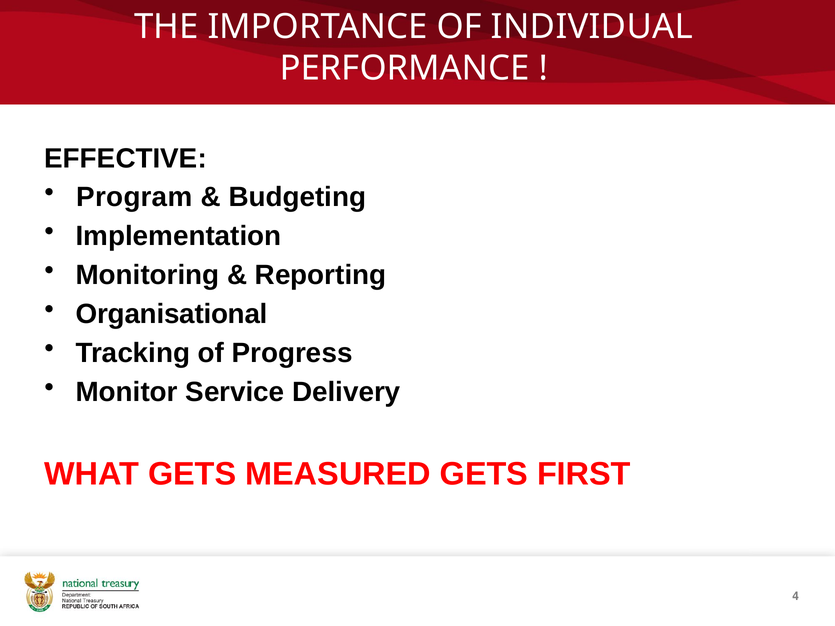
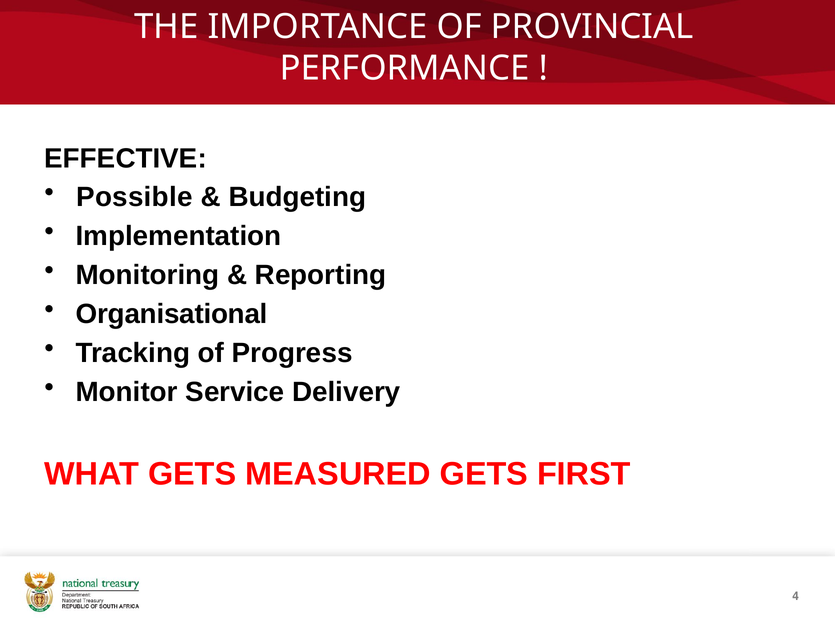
INDIVIDUAL: INDIVIDUAL -> PROVINCIAL (592, 27)
Program: Program -> Possible (134, 197)
